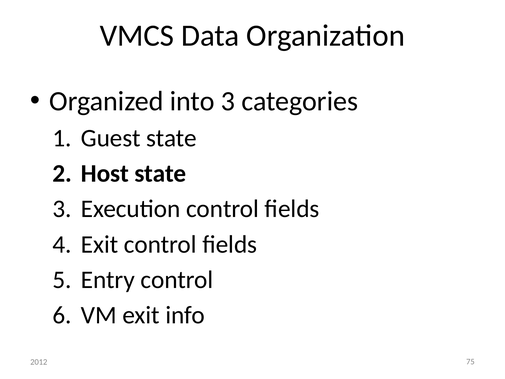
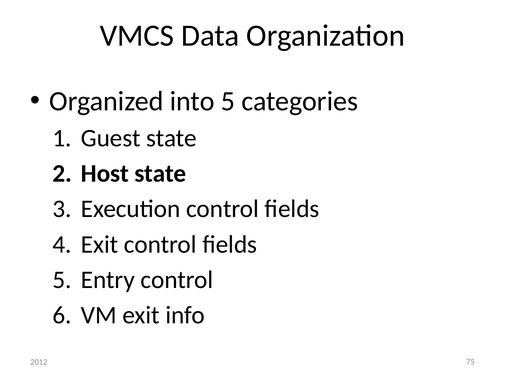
into 3: 3 -> 5 (228, 101)
